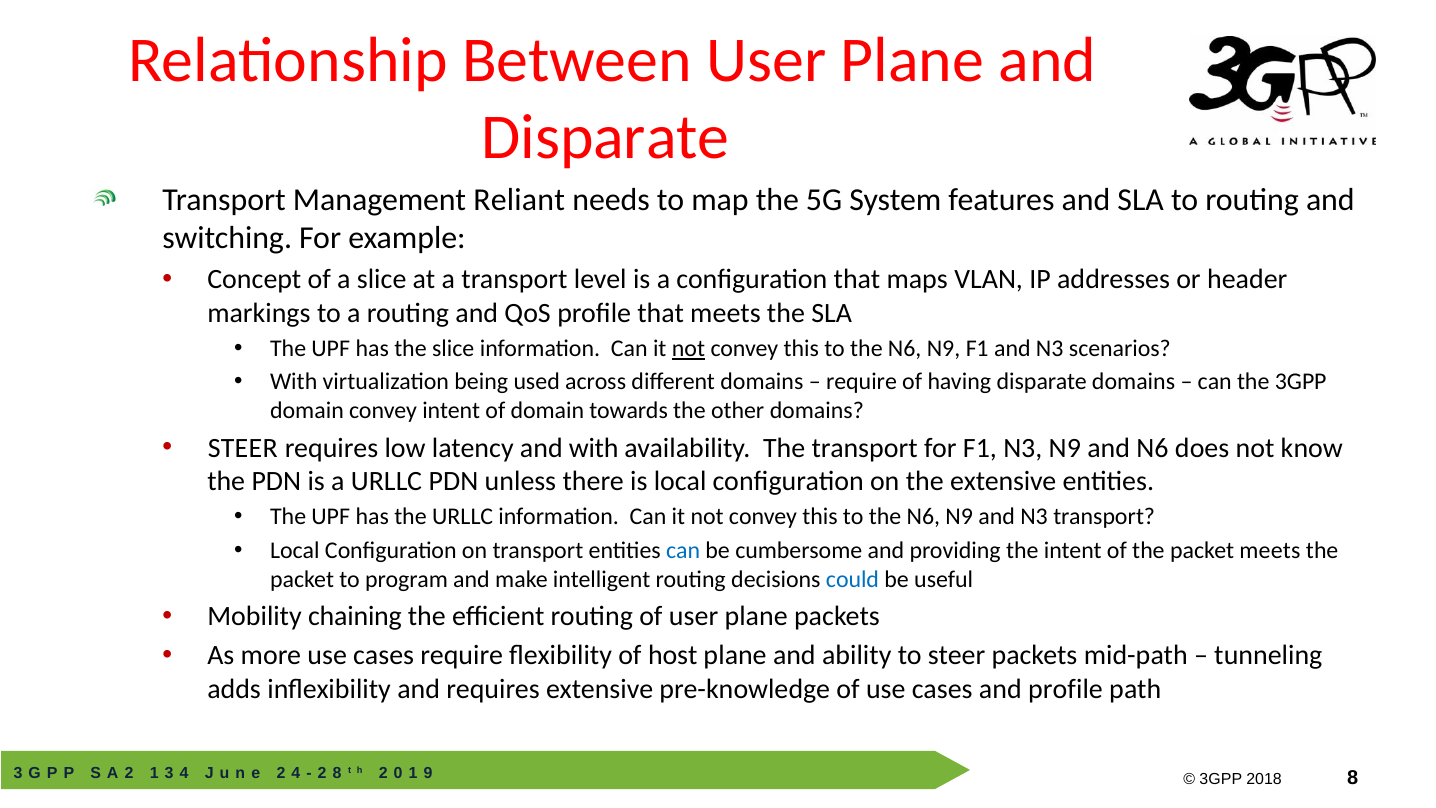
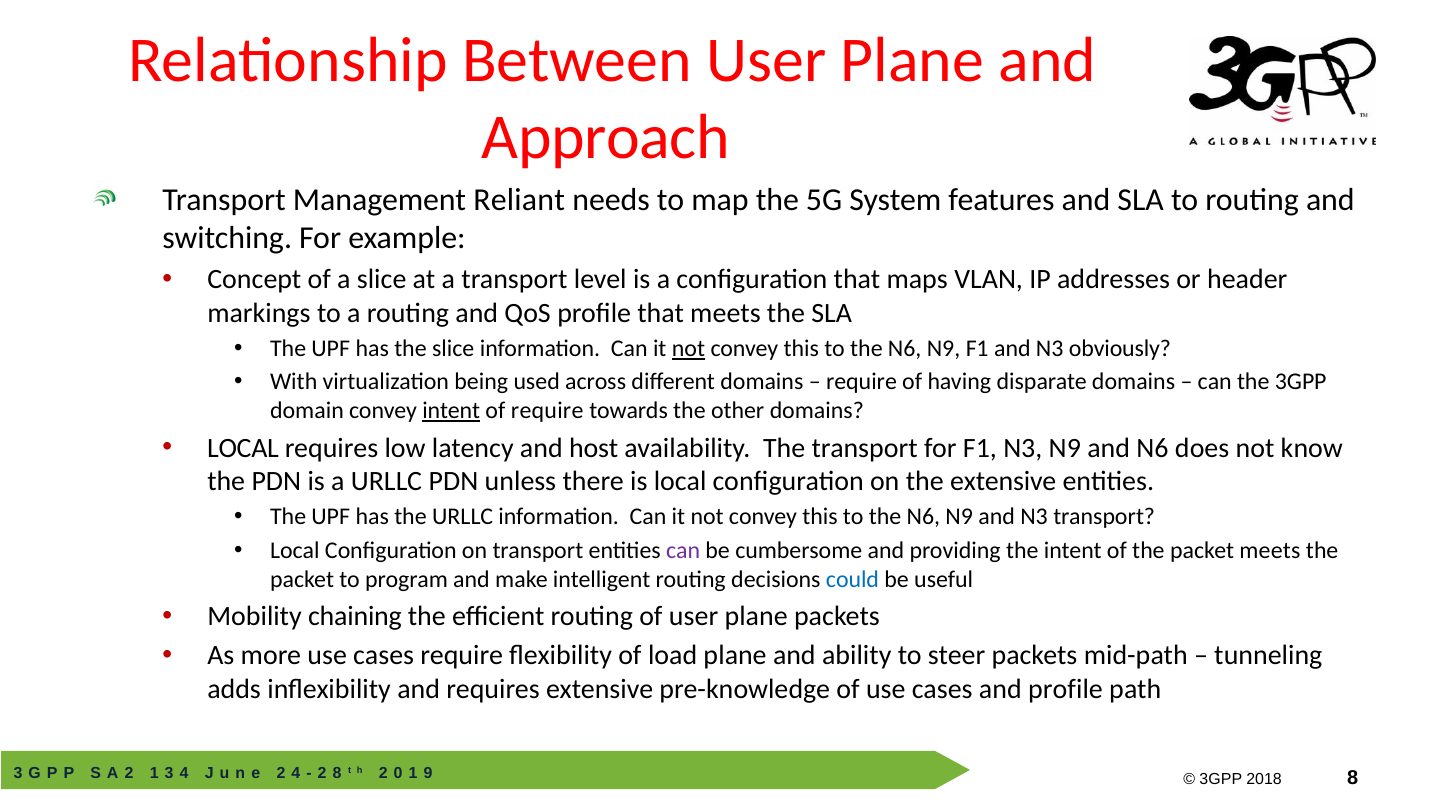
Disparate: Disparate -> Approach (606, 137)
scenarios: scenarios -> obviously (1120, 348)
intent underline: none -> present (451, 411)
of domain: domain -> require (547, 411)
STEER: STEER -> LOCAL (243, 448)
and with: with -> host (594, 448)
can colour: blue -> purple (683, 550)
host: host -> load (673, 655)
